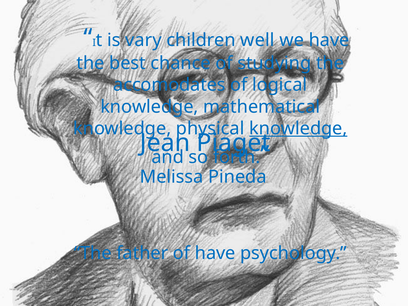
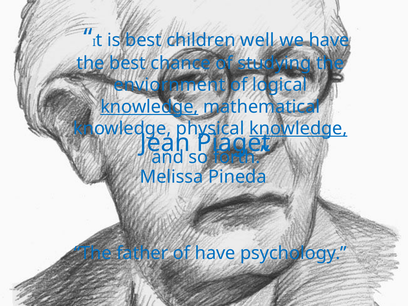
is vary: vary -> best (144, 40)
accomodates: accomodates -> enviornment (169, 85)
knowledge underline: none -> present (149, 107)
